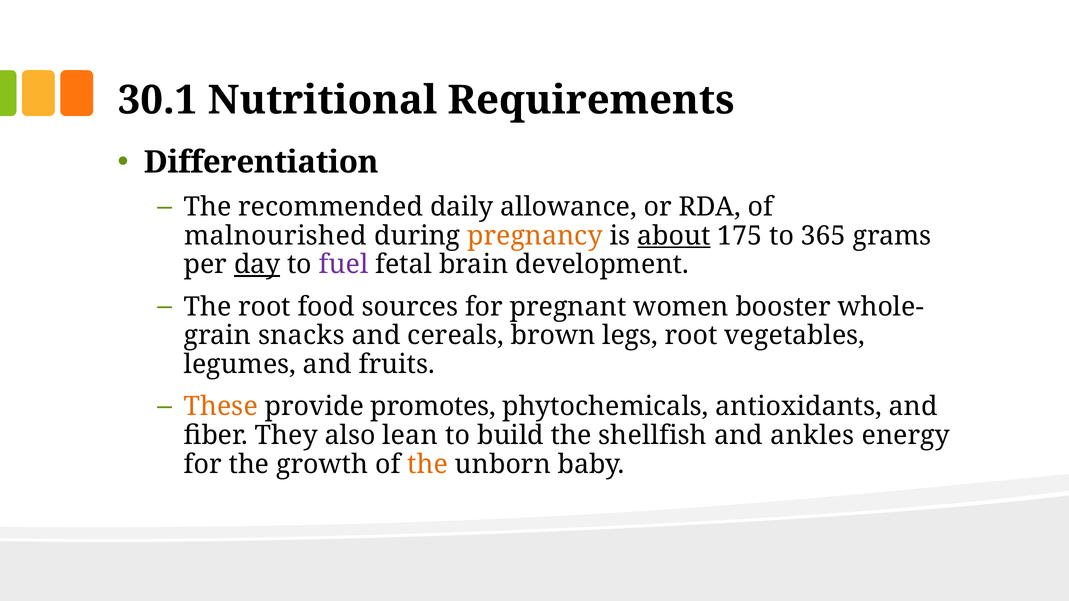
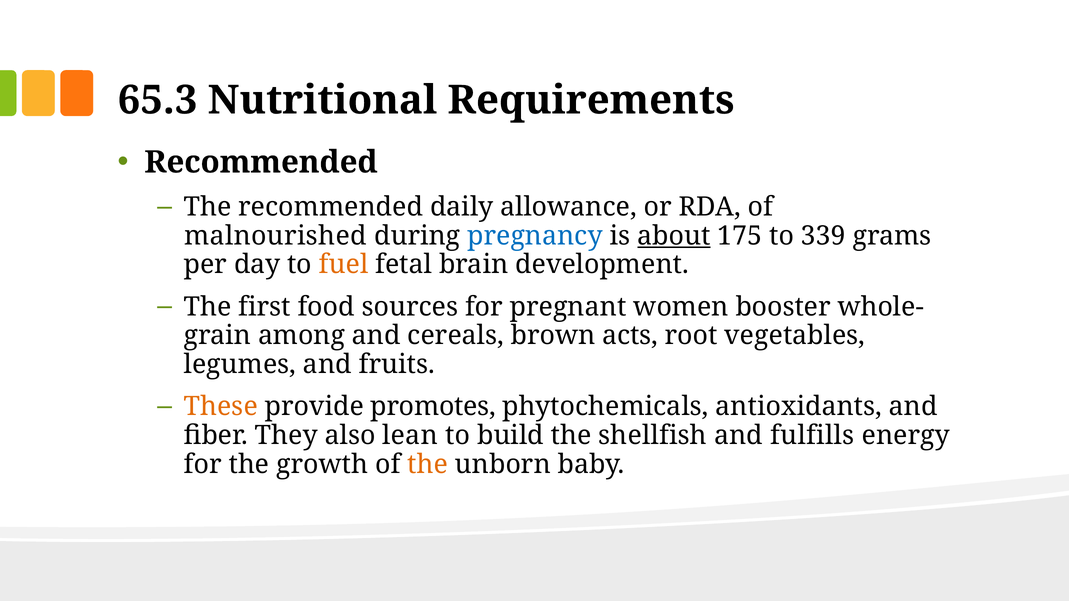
30.1: 30.1 -> 65.3 (157, 100)
Differentiation: Differentiation -> Recommended (261, 162)
pregnancy colour: orange -> blue (535, 236)
365: 365 -> 339 (823, 236)
day underline: present -> none (257, 265)
fuel colour: purple -> orange (344, 265)
The root: root -> first (265, 307)
snacks: snacks -> among (302, 336)
legs: legs -> acts (630, 336)
ankles: ankles -> fulfills (812, 436)
